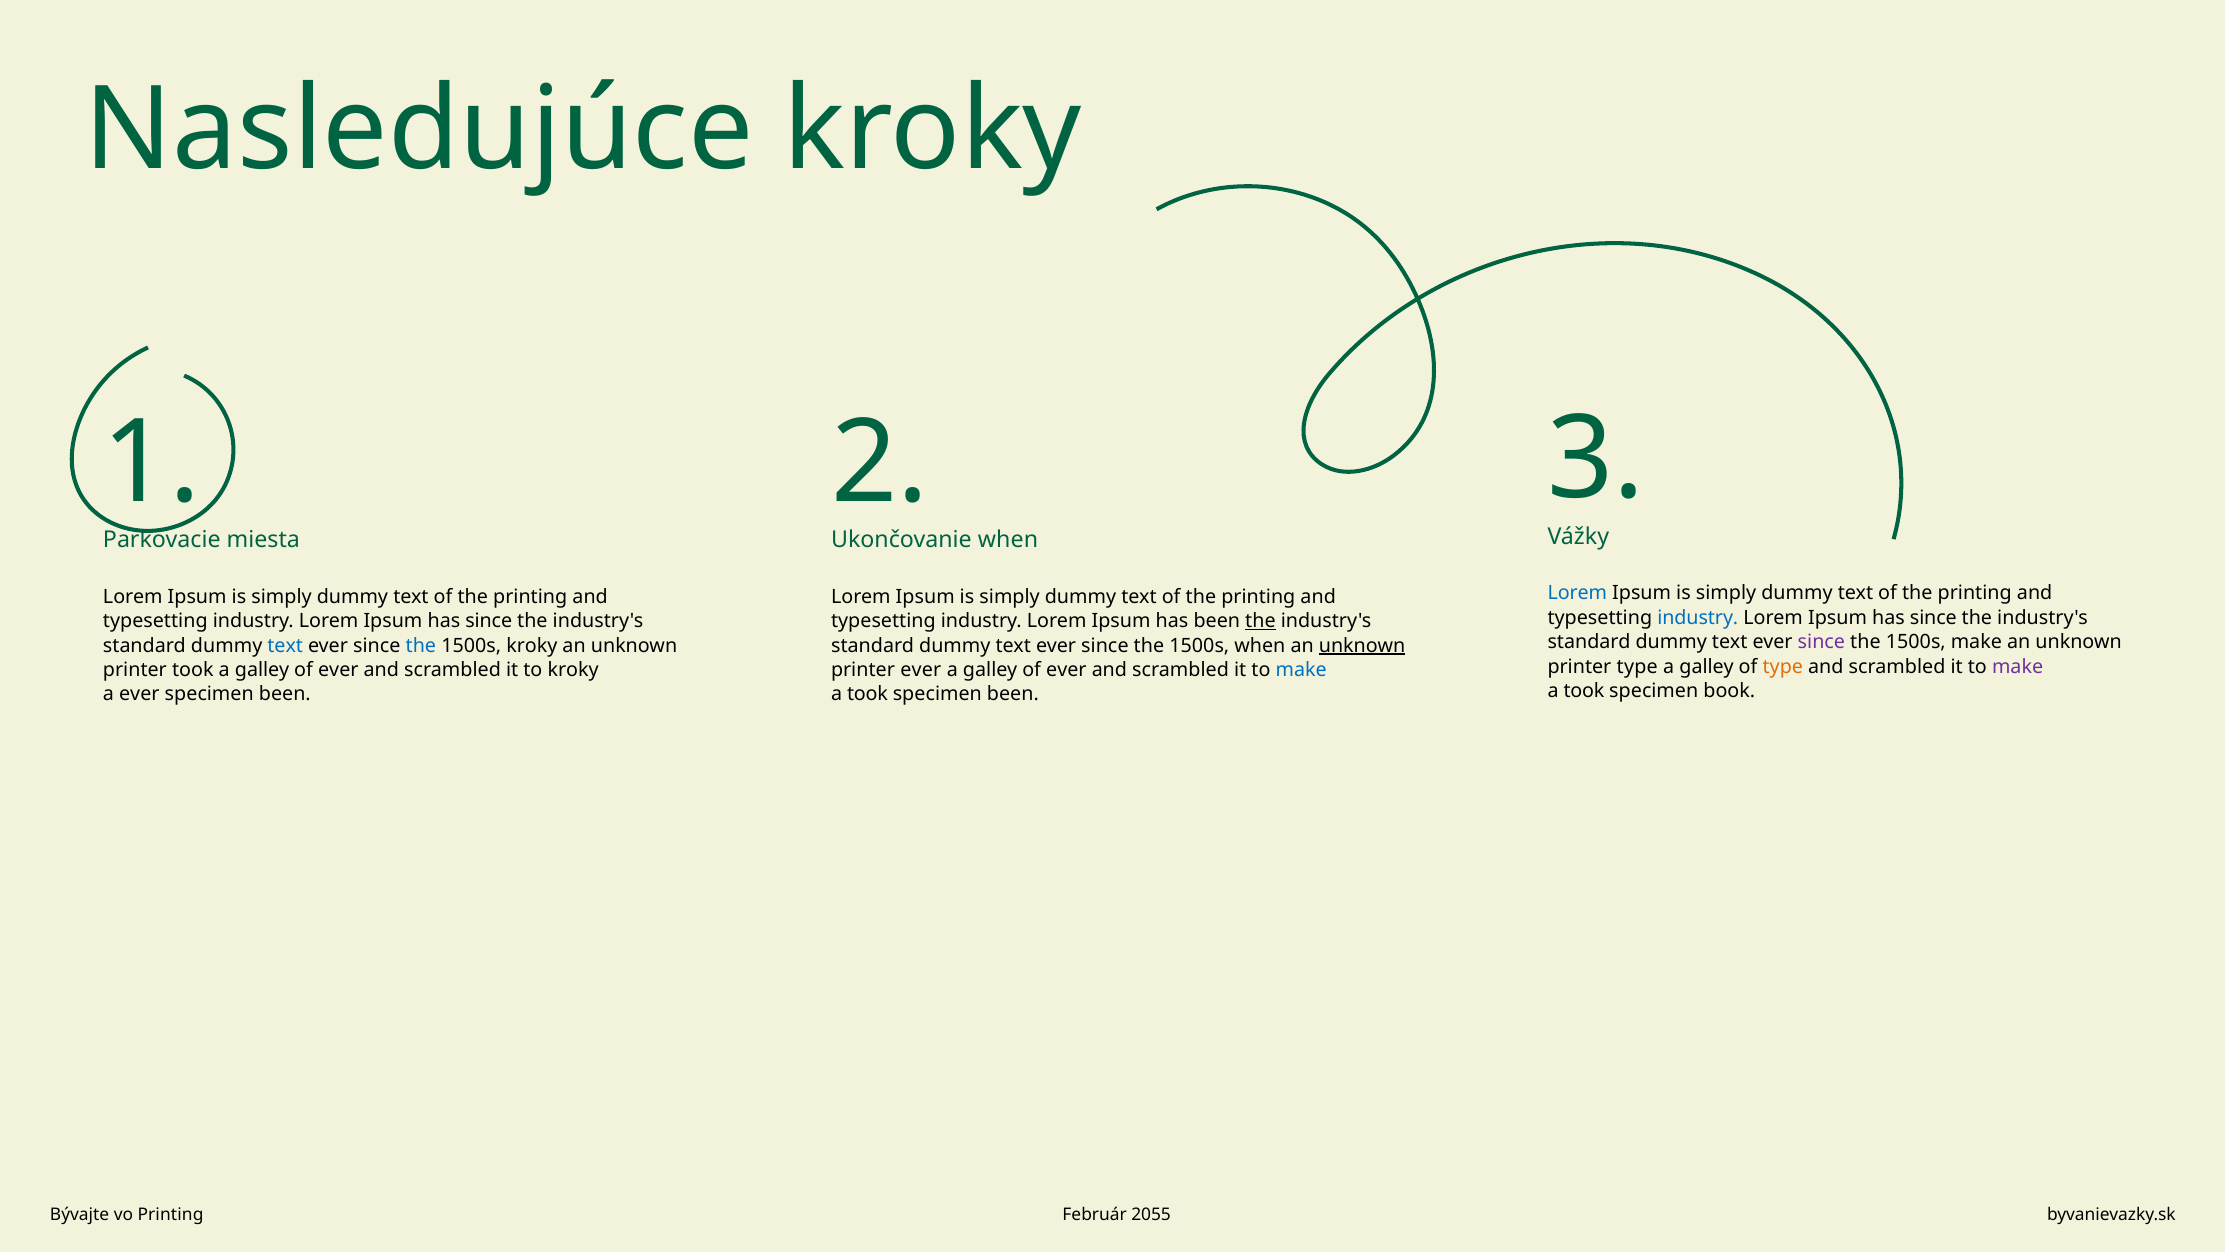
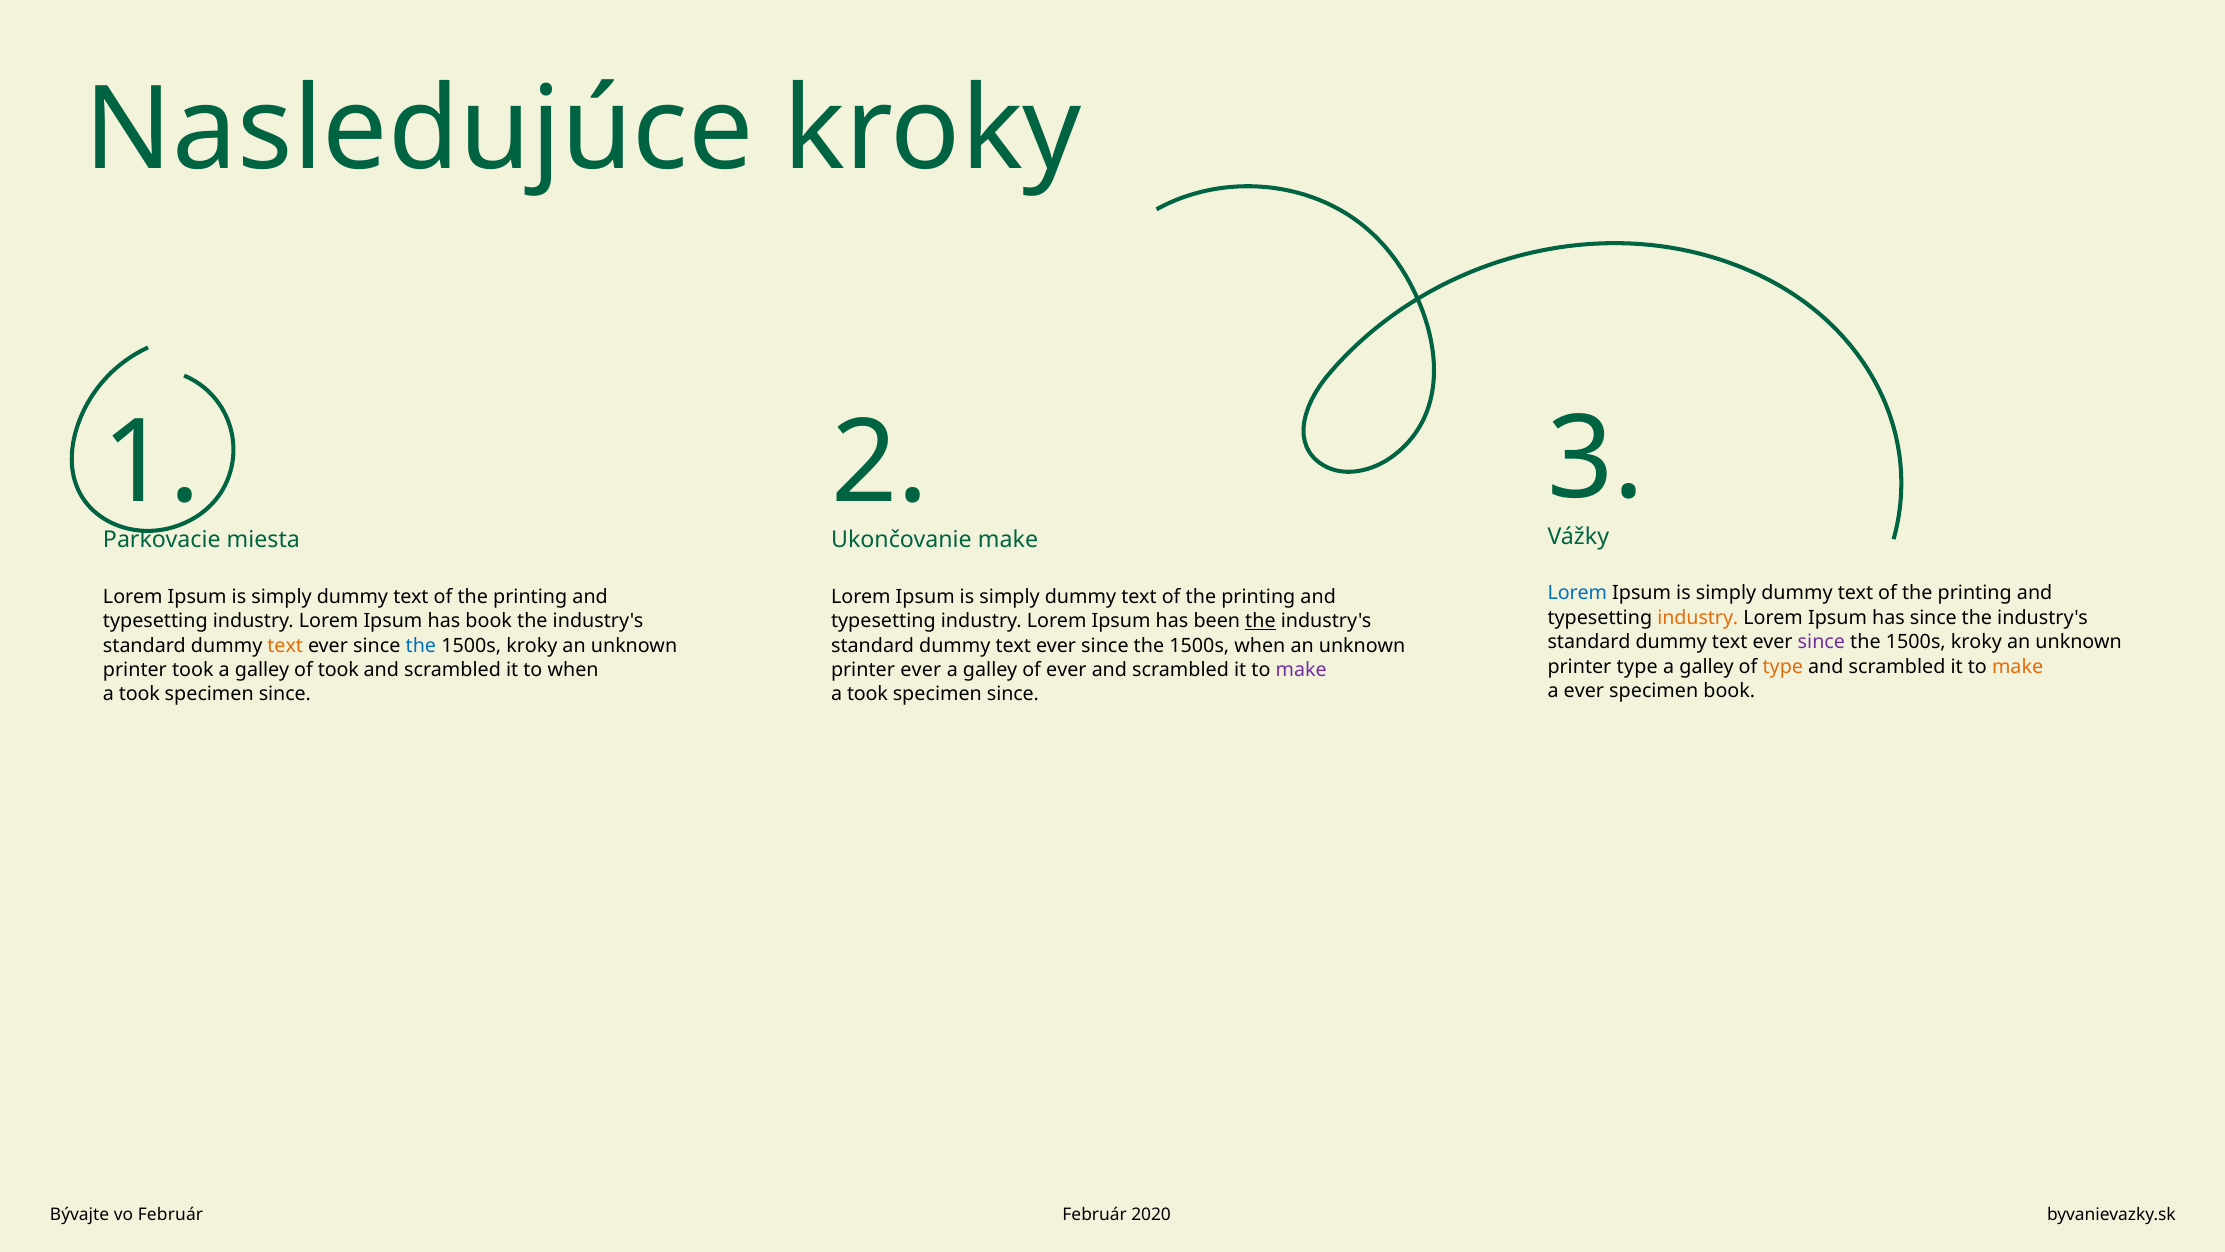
when: when -> make (1008, 540)
industry colour: blue -> orange (1698, 617)
since: since -> book (489, 621)
make: make -> kroky (1976, 642)
text colour: blue -> orange (285, 645)
unknown underline: present -> none (1362, 645)
make colour: purple -> orange (2018, 666)
ever: ever -> took (338, 670)
to kroky: kroky -> when (573, 670)
make colour: blue -> purple (1301, 670)
took: took -> ever (1584, 691)
ever: ever -> took (139, 694)
been: been -> since (285, 694)
been: been -> since (1013, 694)
vo Printing: Printing -> Február (170, 1214)
2055: 2055 -> 2020 (1151, 1214)
